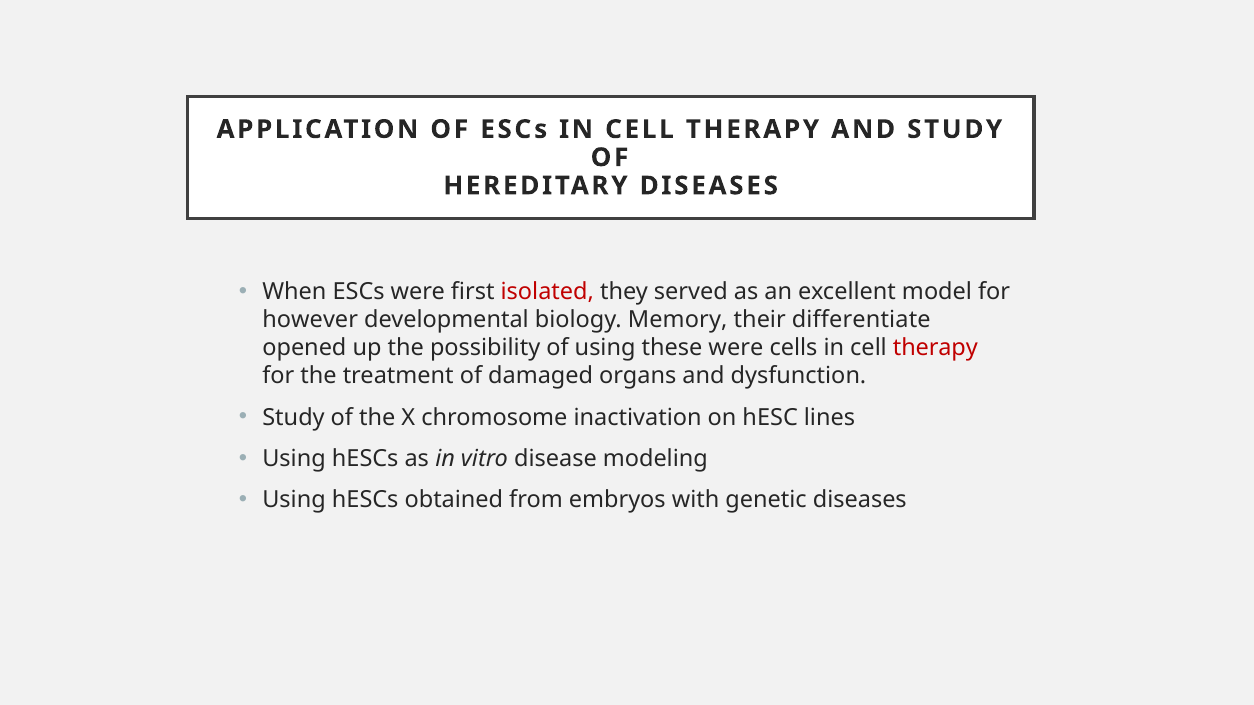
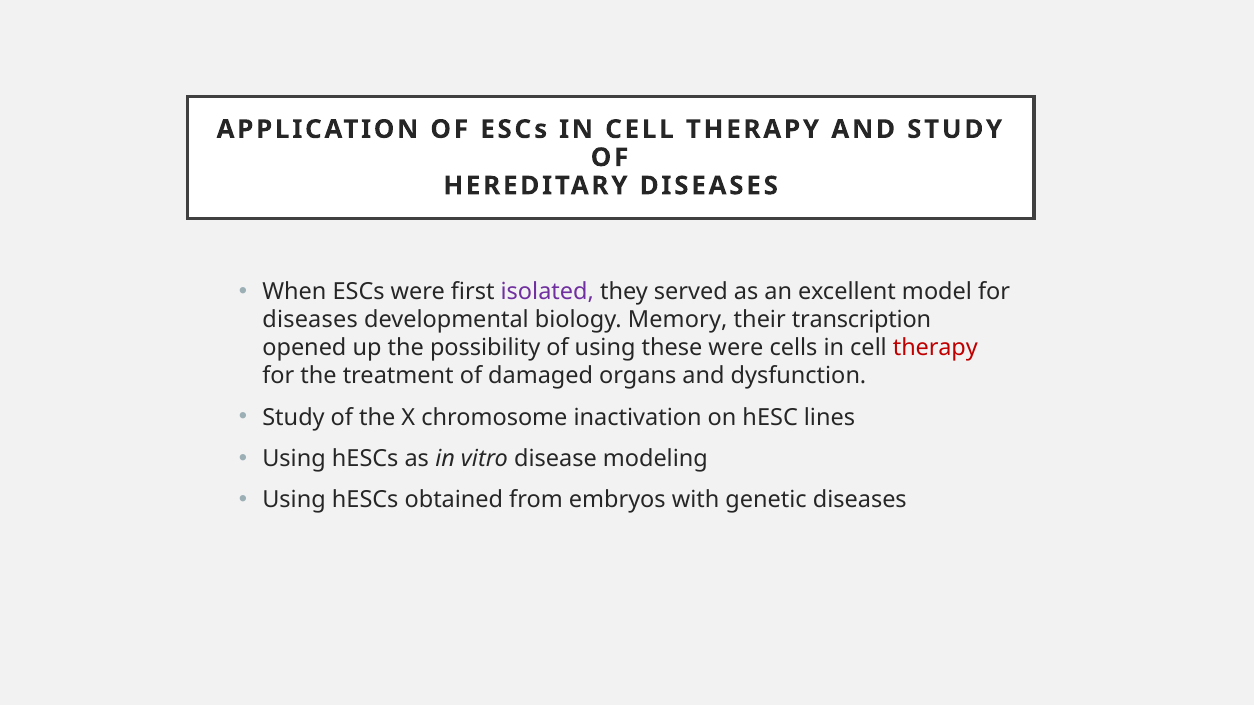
isolated colour: red -> purple (547, 292)
however: however -> diseases (310, 320)
differentiate: differentiate -> transcription (861, 320)
